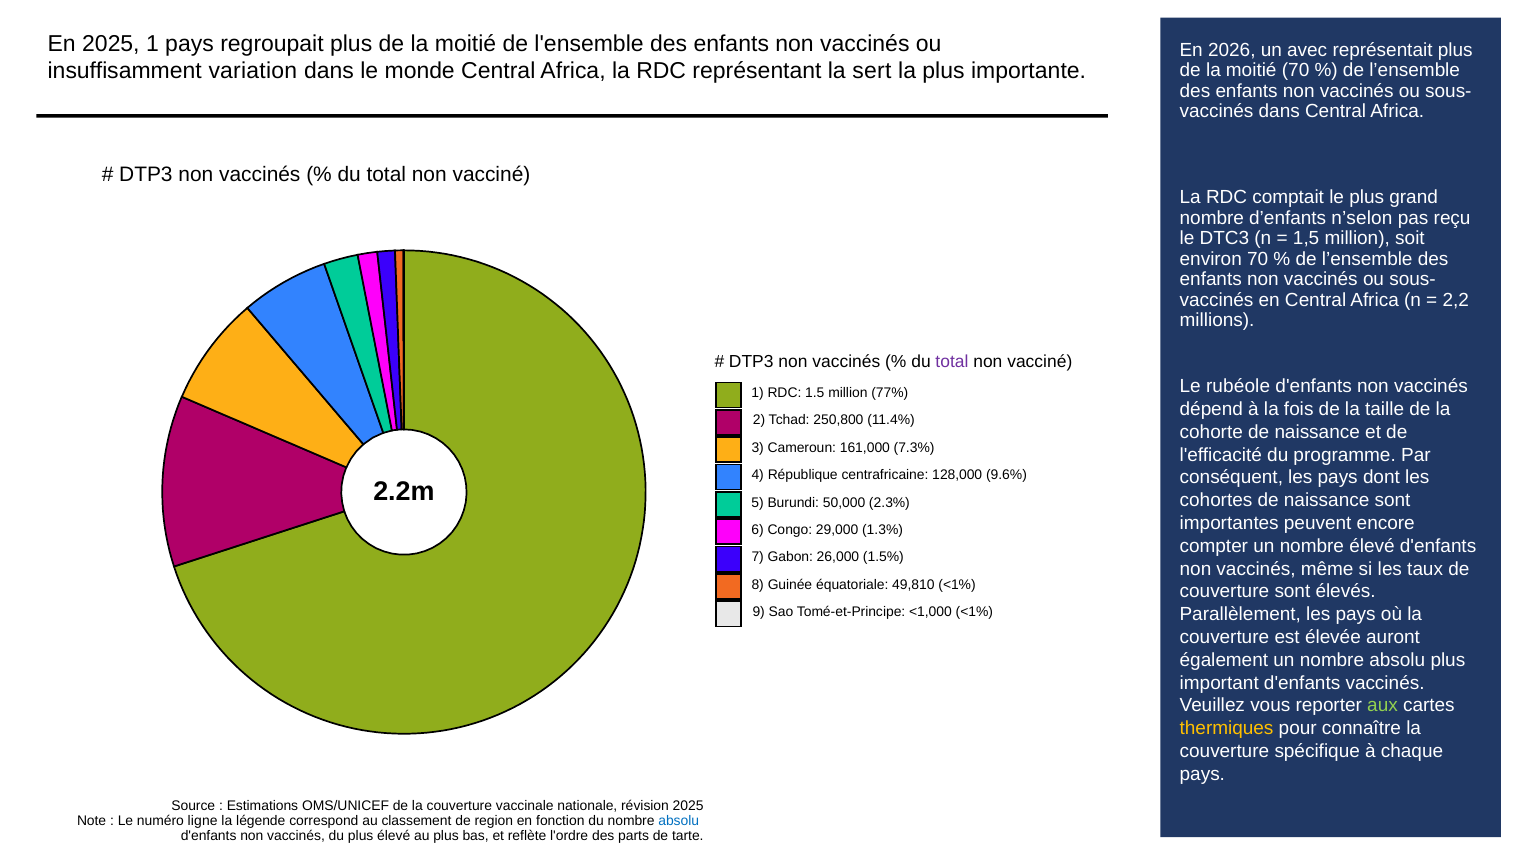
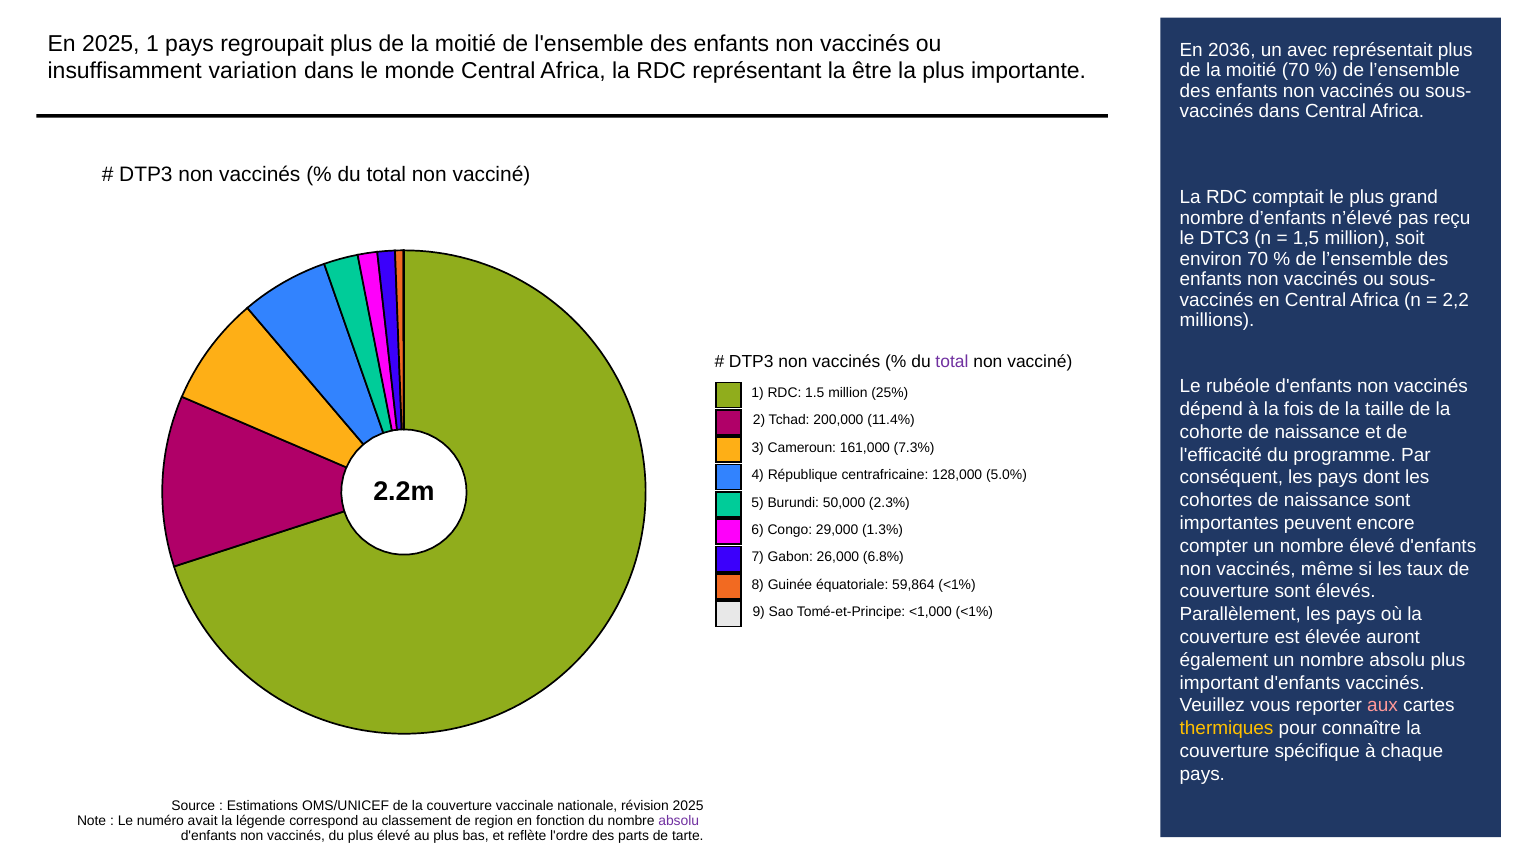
2026: 2026 -> 2036 (1232, 50)
sert: sert -> être (872, 71)
n’selon: n’selon -> n’élevé (1362, 218)
77%: 77% -> 25% (890, 393)
250,800: 250,800 -> 200,000 (838, 420)
9.6%: 9.6% -> 5.0% (1006, 475)
1.5%: 1.5% -> 6.8% (883, 557)
49,810: 49,810 -> 59,864 (913, 585)
aux colour: light green -> pink (1383, 706)
ligne: ligne -> avait (203, 821)
absolu colour: blue -> purple (679, 821)
